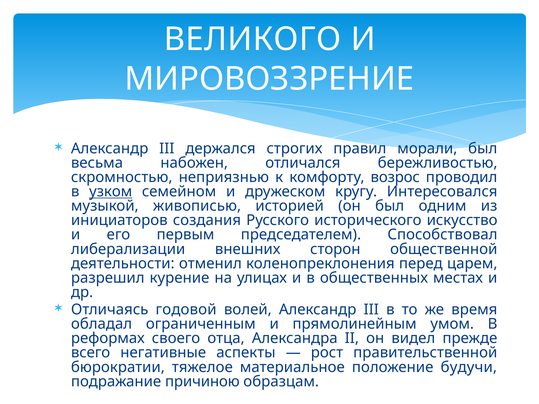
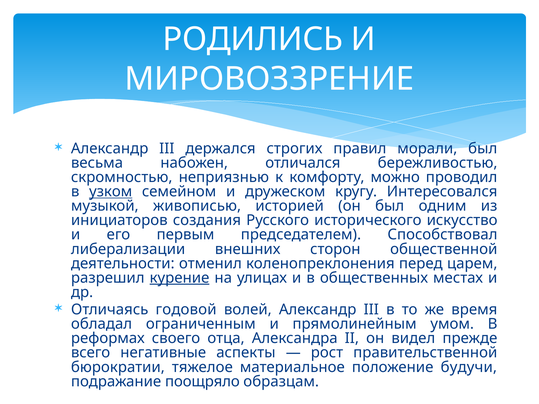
ВЕЛИКОГО: ВЕЛИКОГО -> РОДИЛИСЬ (253, 39)
возрос: возрос -> можно (395, 177)
курение underline: none -> present (180, 278)
причиною: причиною -> поощряло (202, 382)
